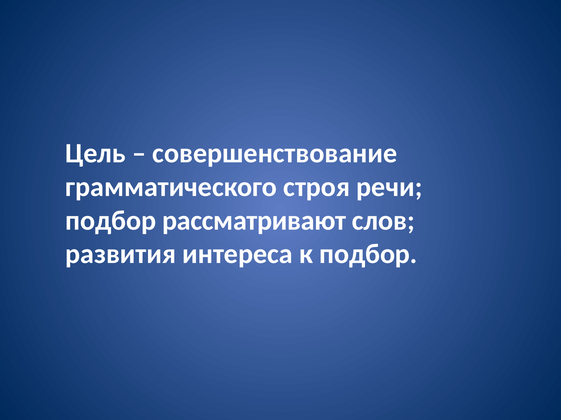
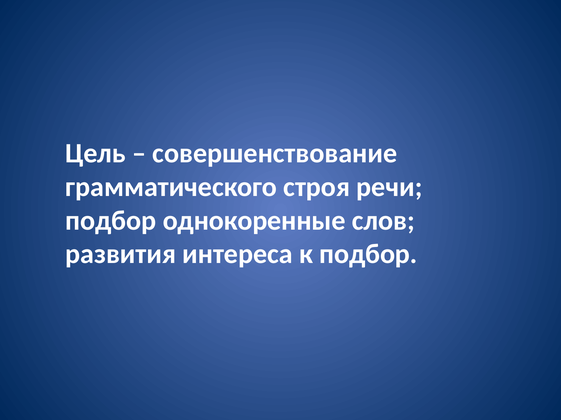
рассматривают: рассматривают -> однокоренные (254, 221)
